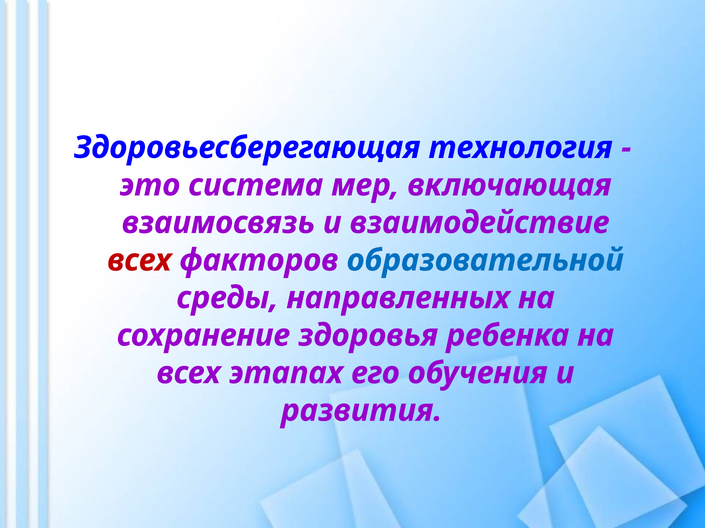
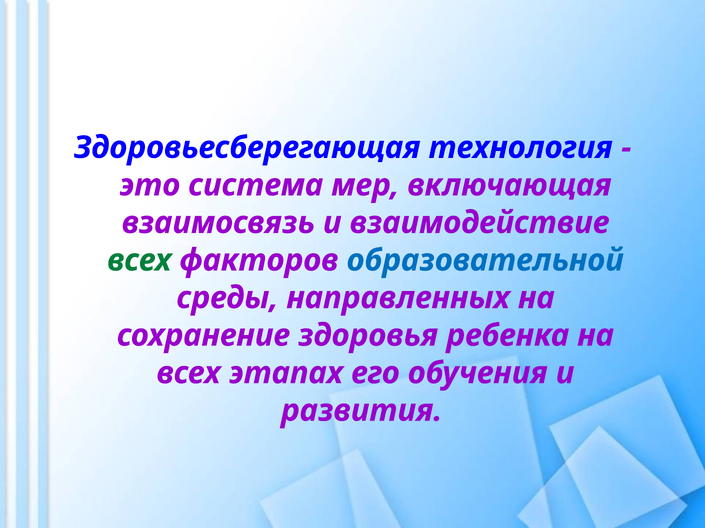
всех colour: red -> green (139, 261)
